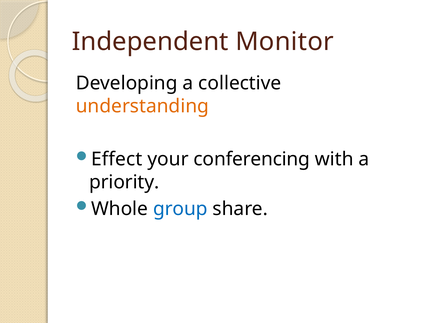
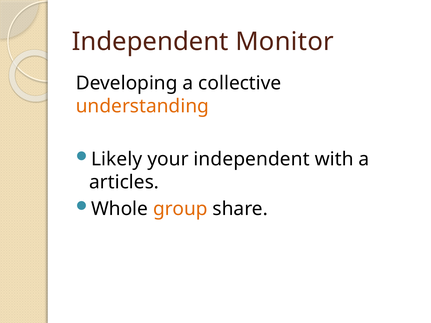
Effect: Effect -> Likely (117, 159)
your conferencing: conferencing -> independent (252, 159)
priority: priority -> articles (124, 182)
group colour: blue -> orange (180, 209)
